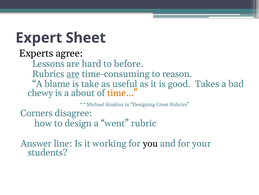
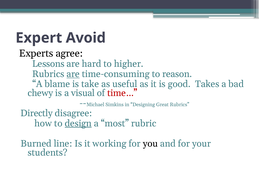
Sheet: Sheet -> Avoid (86, 38)
before: before -> higher (129, 64)
about: about -> visual (83, 93)
time… colour: orange -> red (122, 93)
Corners: Corners -> Directly (37, 113)
design underline: none -> present (78, 123)
went: went -> most (115, 123)
Answer: Answer -> Burned (36, 143)
